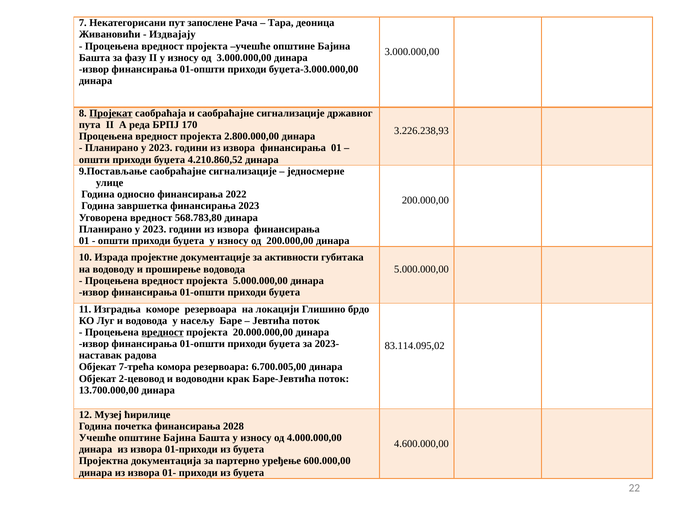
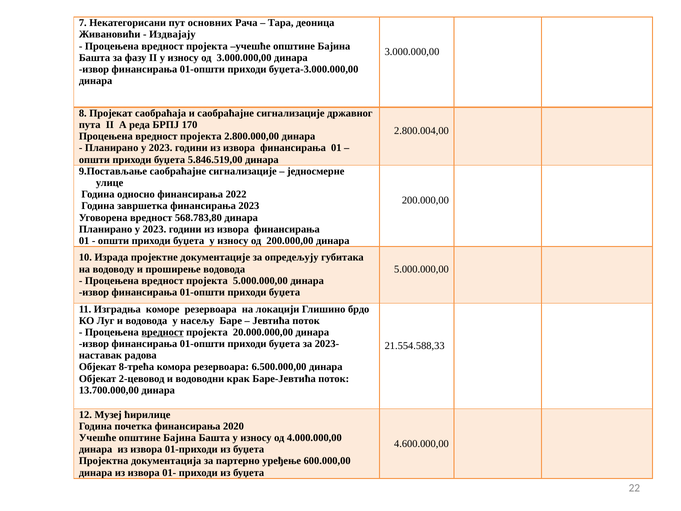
запослене: запослене -> основних (210, 23)
Пројекат underline: present -> none (111, 113)
3.226.238,93: 3.226.238,93 -> 2.800.004,00 (421, 131)
4.210.860,52: 4.210.860,52 -> 5.846.519,00 (215, 160)
активности: активности -> опредељују (292, 257)
83.114.095,02: 83.114.095,02 -> 21.554.588,33 (415, 346)
7-трећа: 7-трећа -> 8-трећа (136, 367)
6.700.005,00: 6.700.005,00 -> 6.500.000,00 (279, 367)
2028: 2028 -> 2020 (233, 426)
